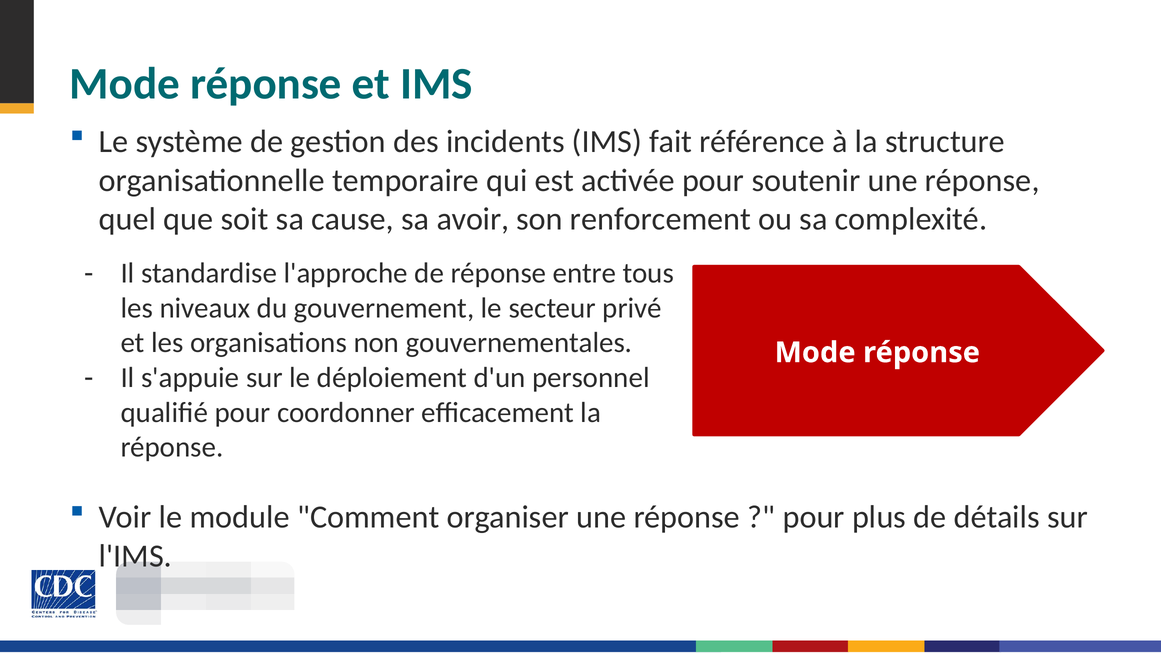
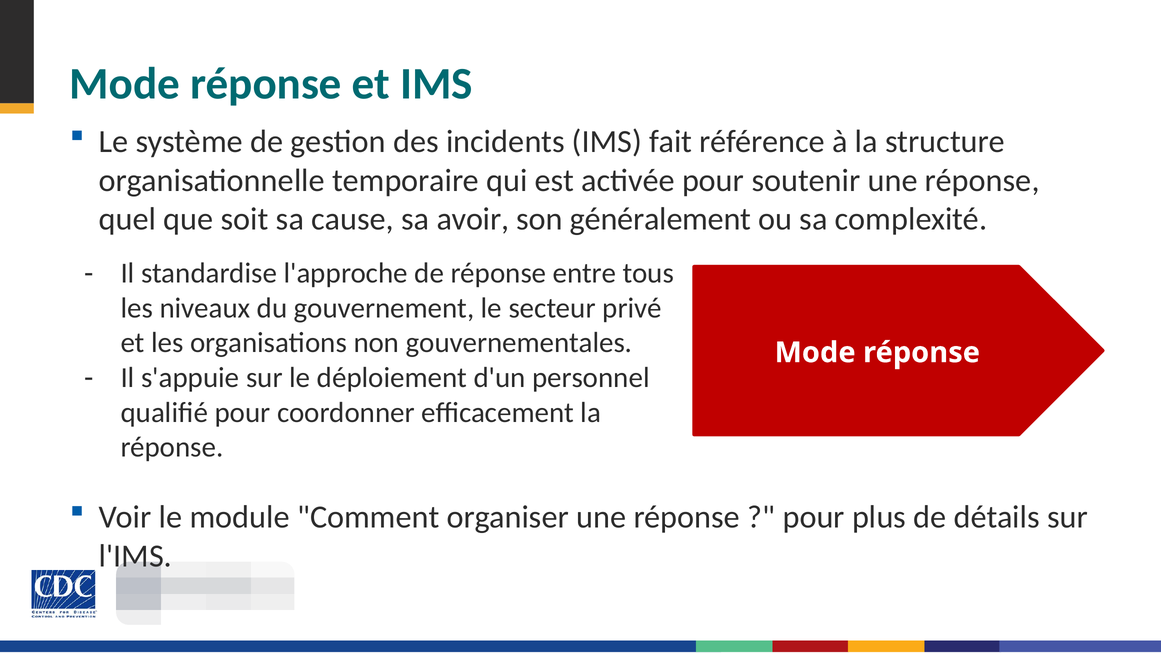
renforcement: renforcement -> généralement (661, 219)
